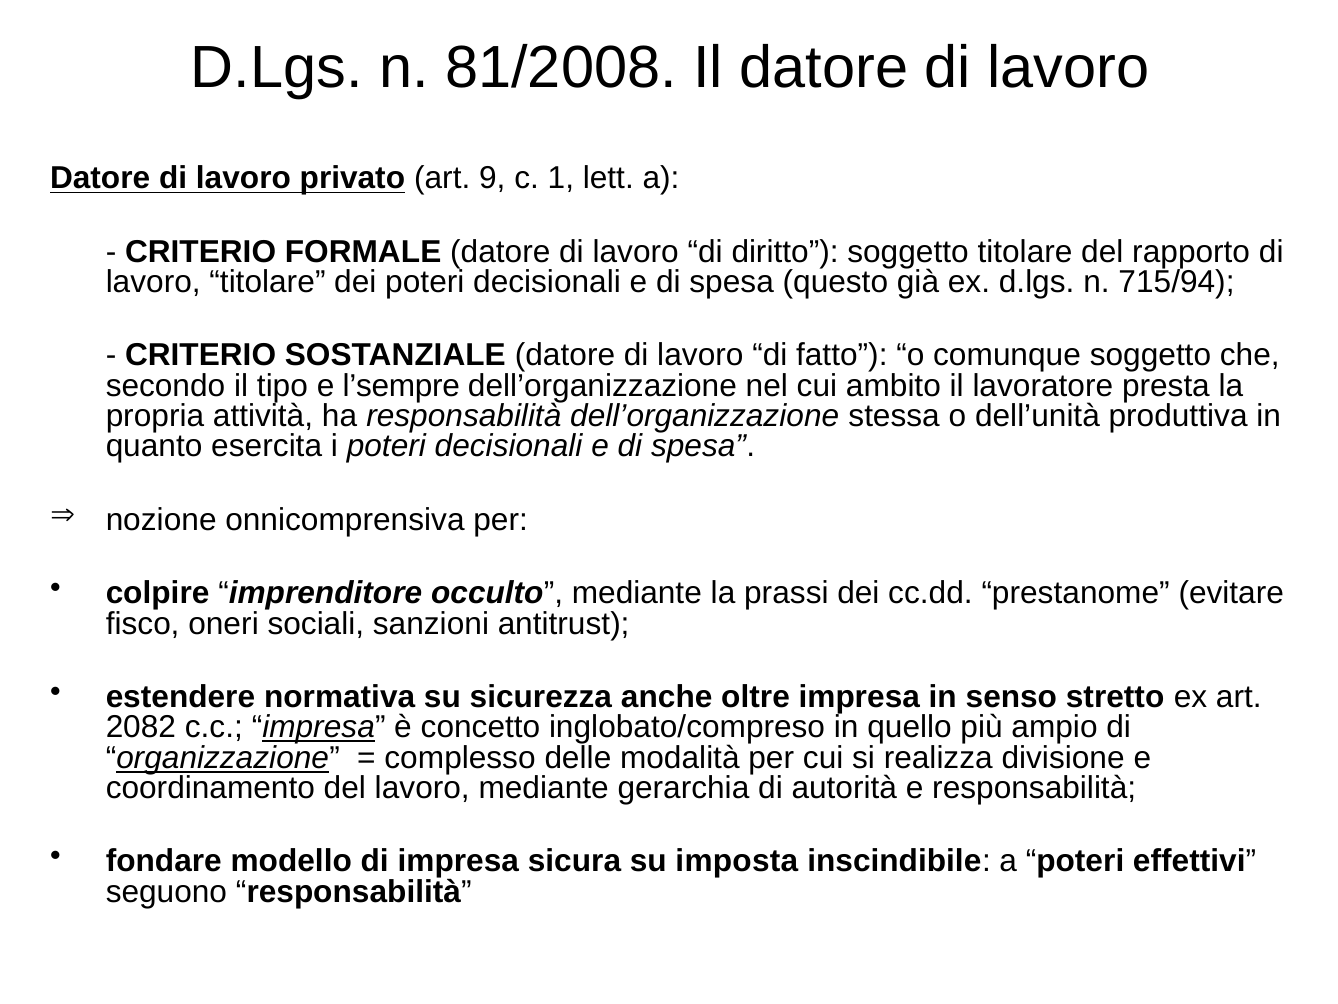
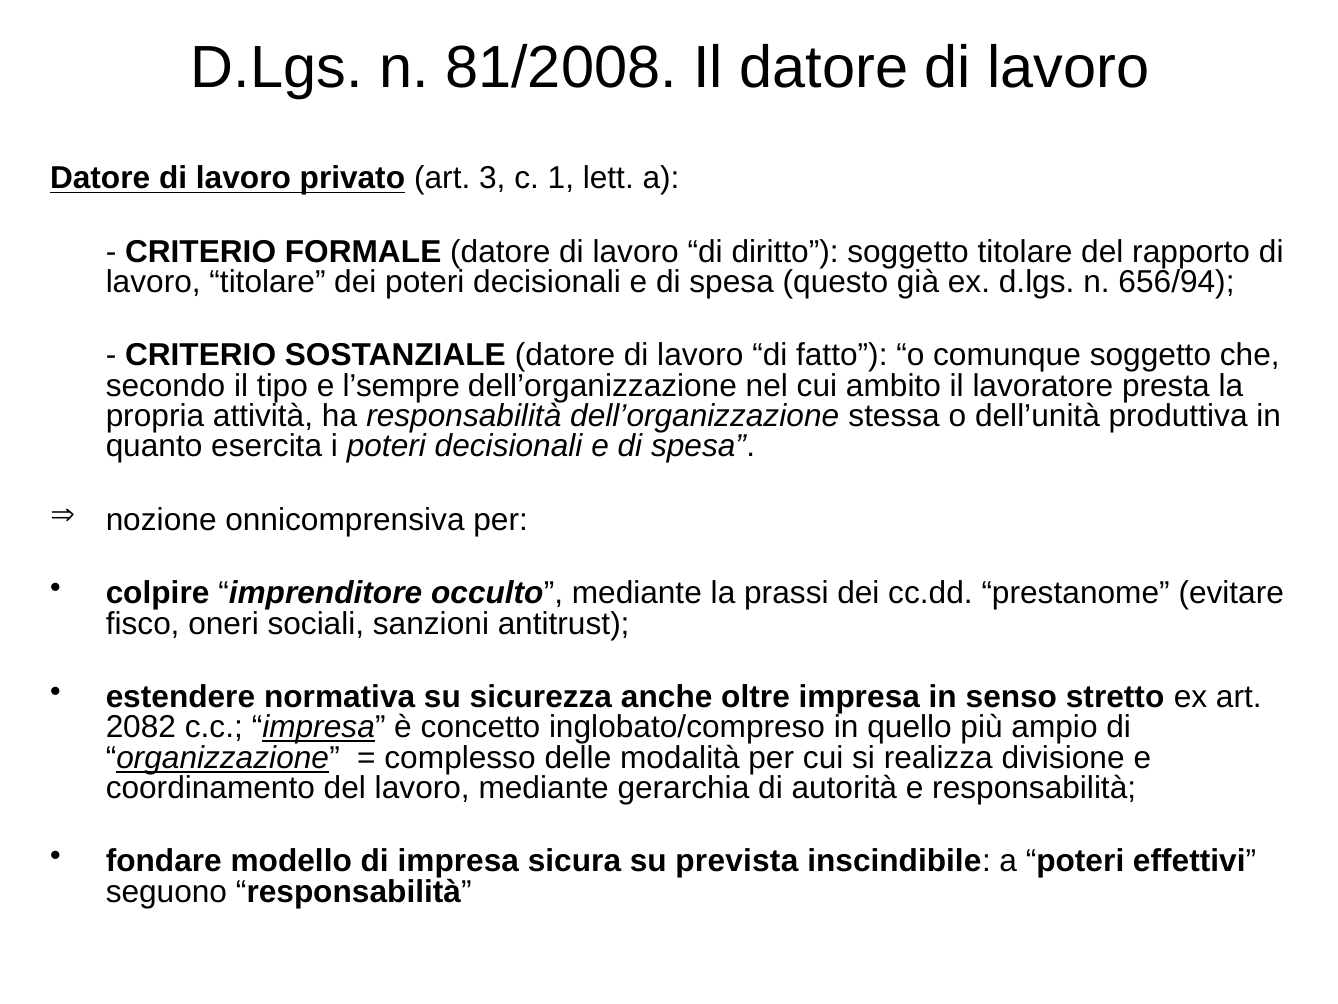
9: 9 -> 3 (492, 178)
715/94: 715/94 -> 656/94 (1177, 282)
imposta: imposta -> prevista (737, 861)
